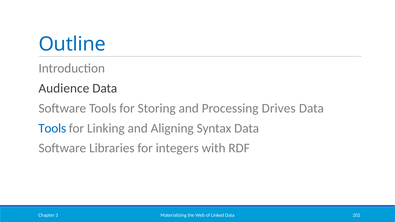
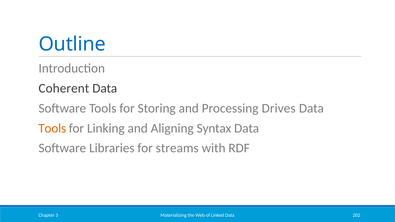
Audience: Audience -> Coherent (64, 88)
Tools colour: blue -> orange (52, 128)
integers: integers -> streams (177, 148)
